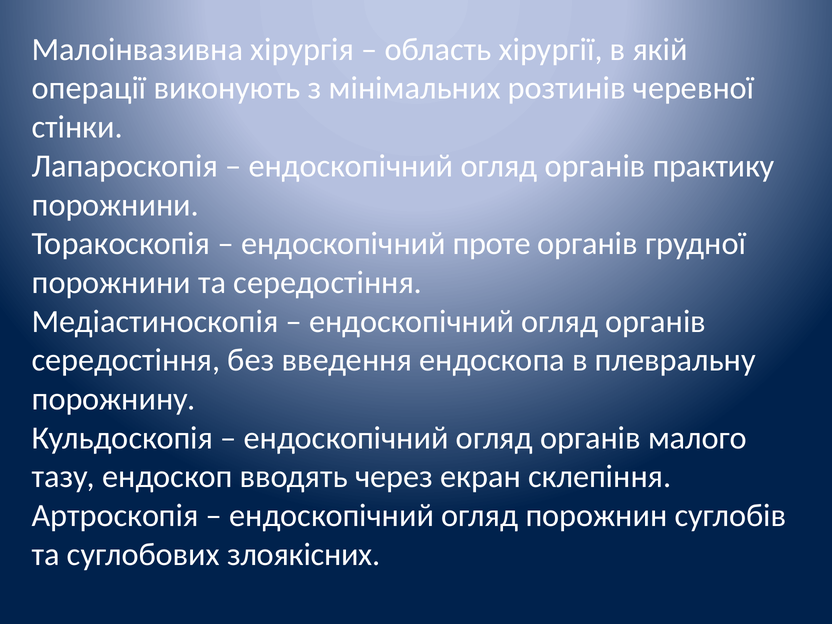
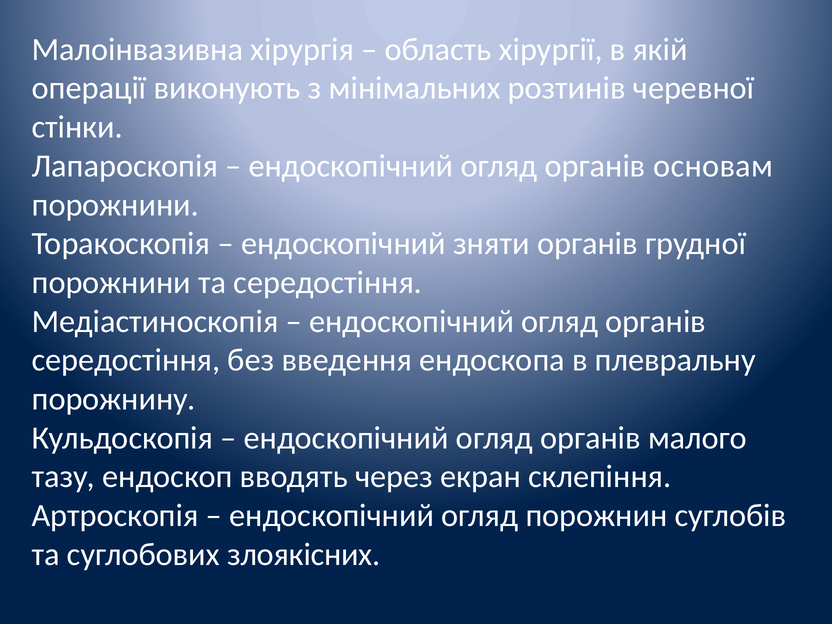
практику: практику -> основам (713, 166)
проте: проте -> зняти (491, 244)
